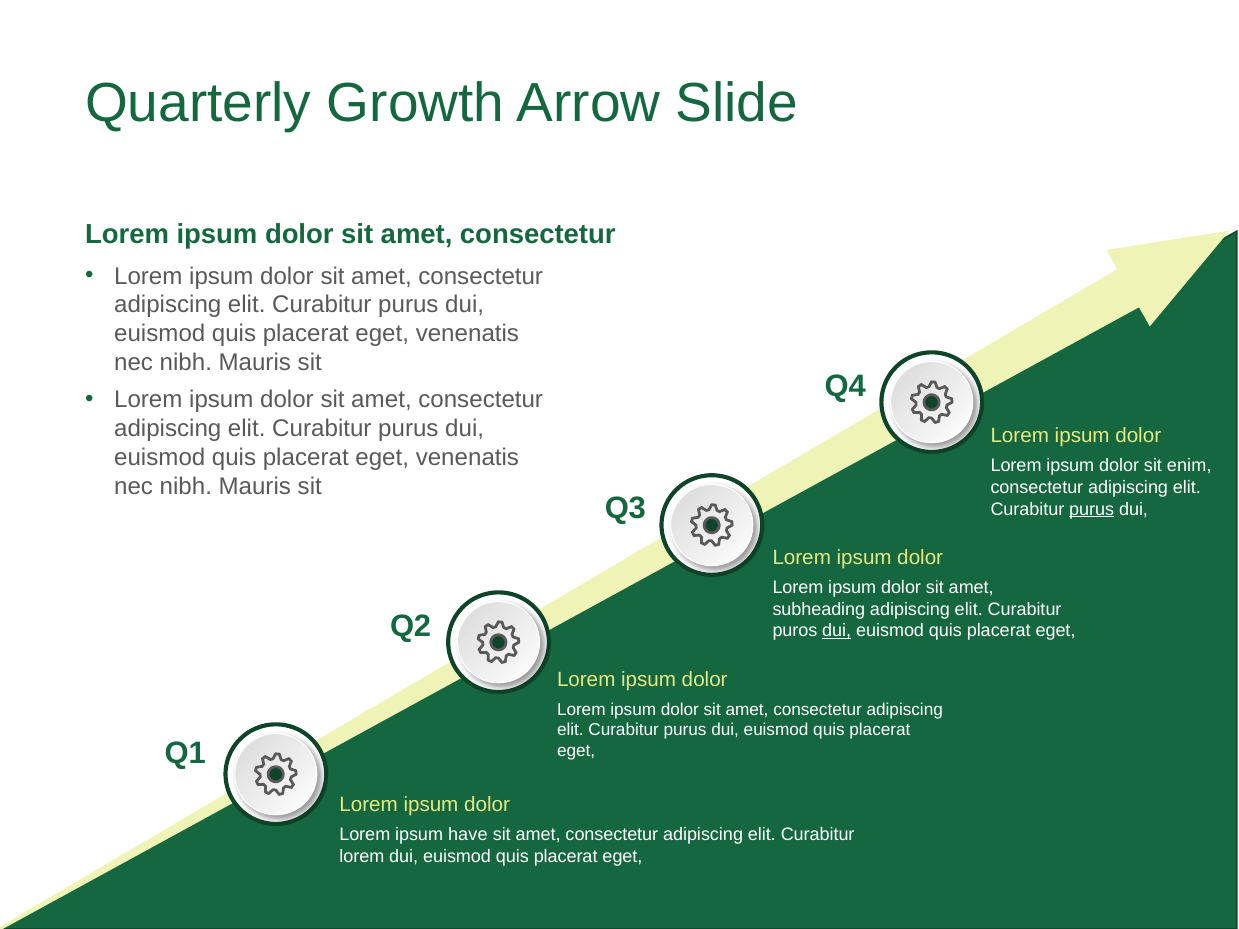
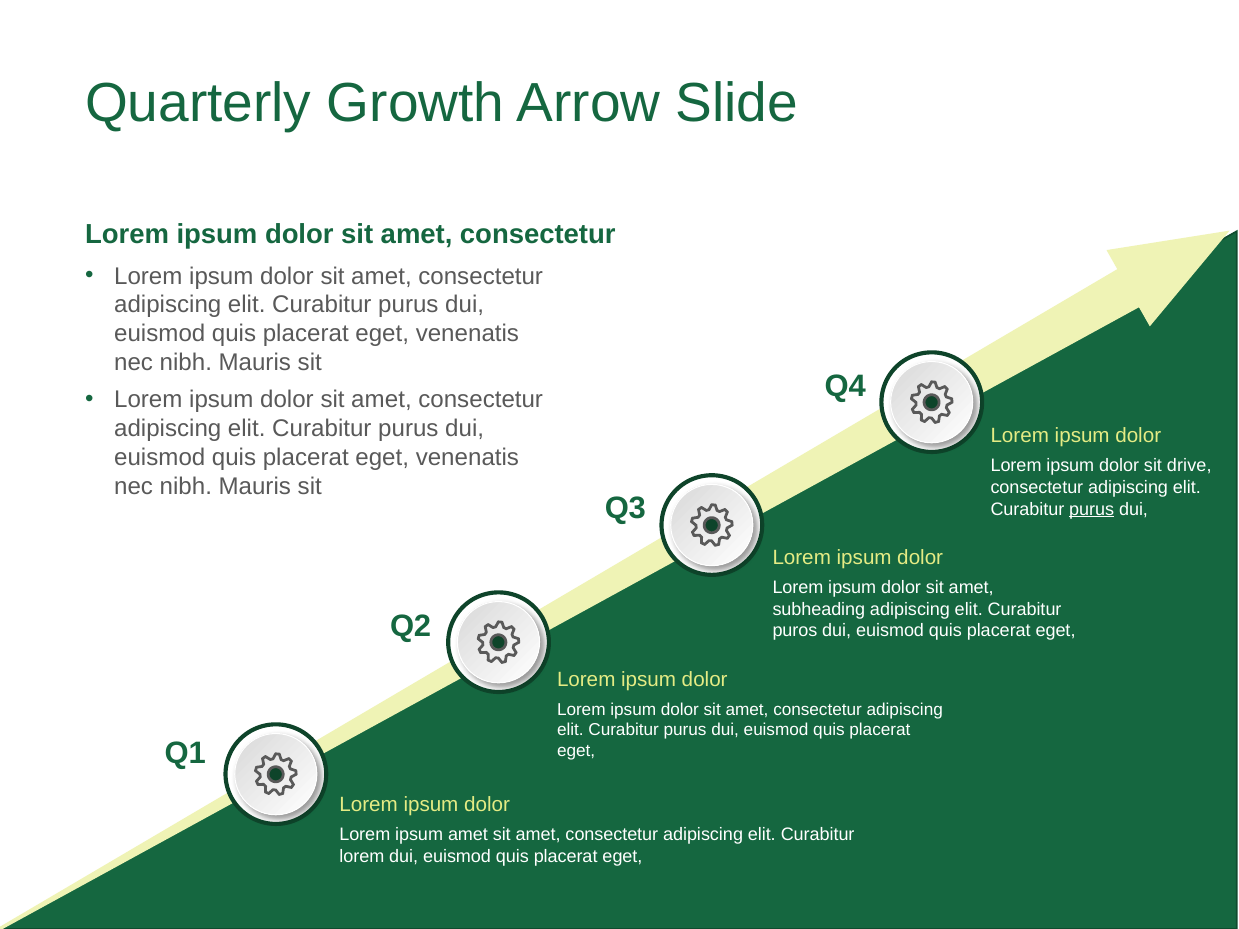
enim: enim -> drive (1189, 466)
dui underline: present -> none (837, 631)
ipsum have: have -> amet (468, 835)
